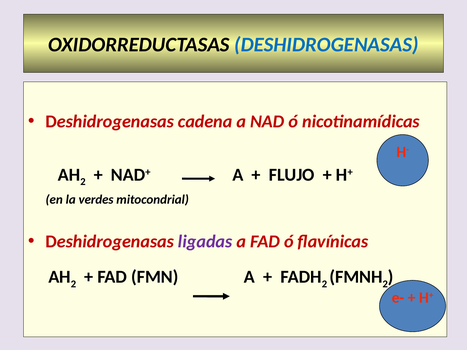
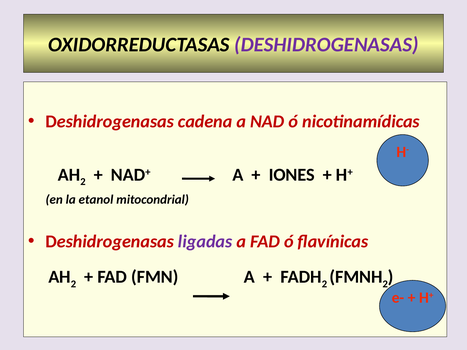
DESHIDROGENASAS colour: blue -> purple (326, 45)
FLUJO: FLUJO -> IONES (292, 175)
verdes: verdes -> etanol (96, 200)
